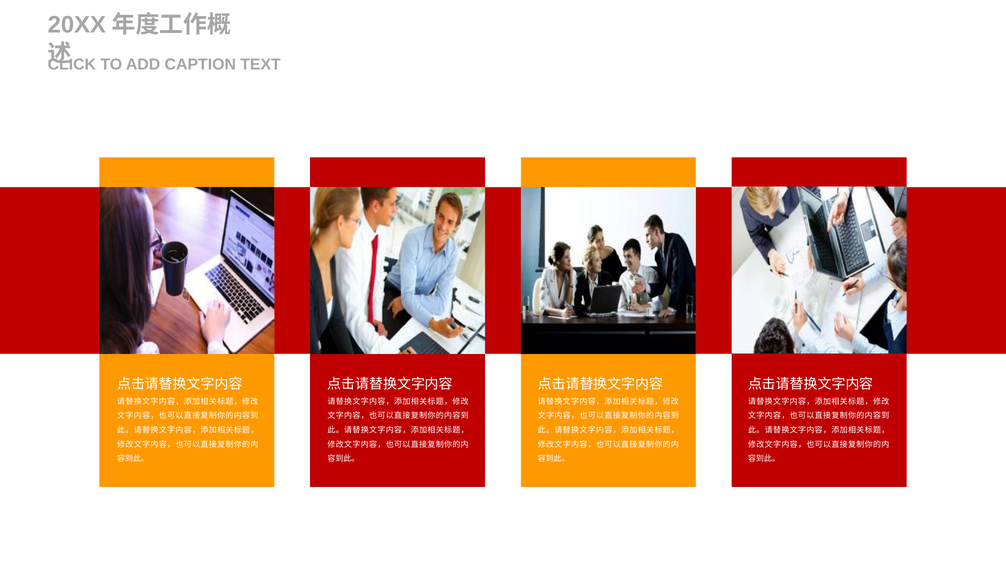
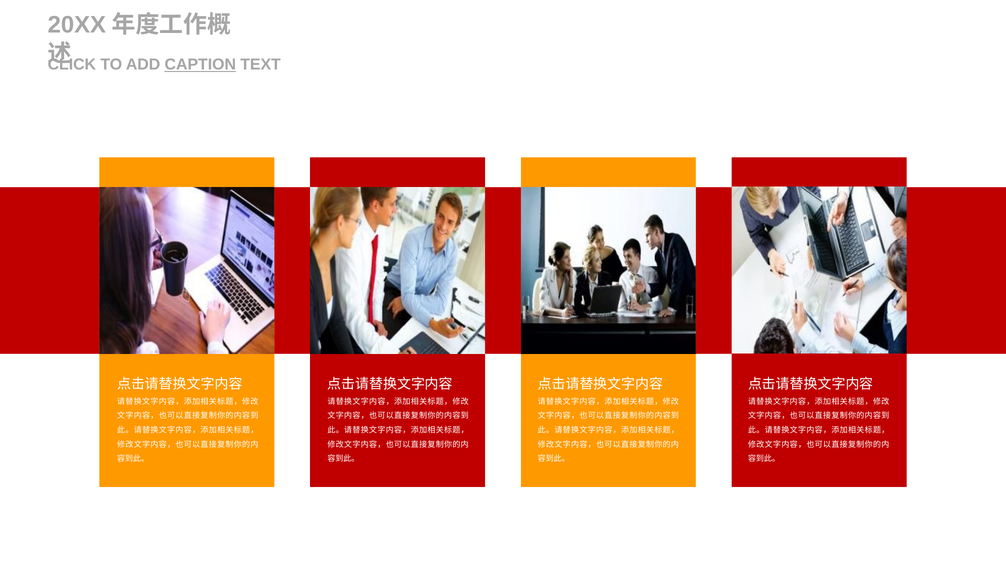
CAPTION underline: none -> present (200, 65)
